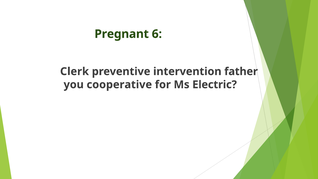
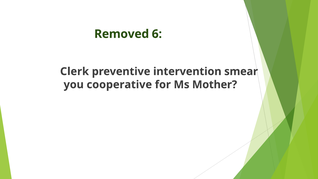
Pregnant: Pregnant -> Removed (122, 34)
father: father -> smear (241, 71)
Electric: Electric -> Mother (215, 85)
